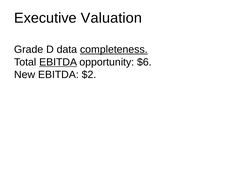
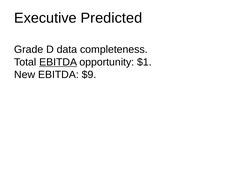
Valuation: Valuation -> Predicted (111, 18)
completeness underline: present -> none (114, 49)
$6: $6 -> $1 (144, 62)
$2: $2 -> $9 (89, 75)
